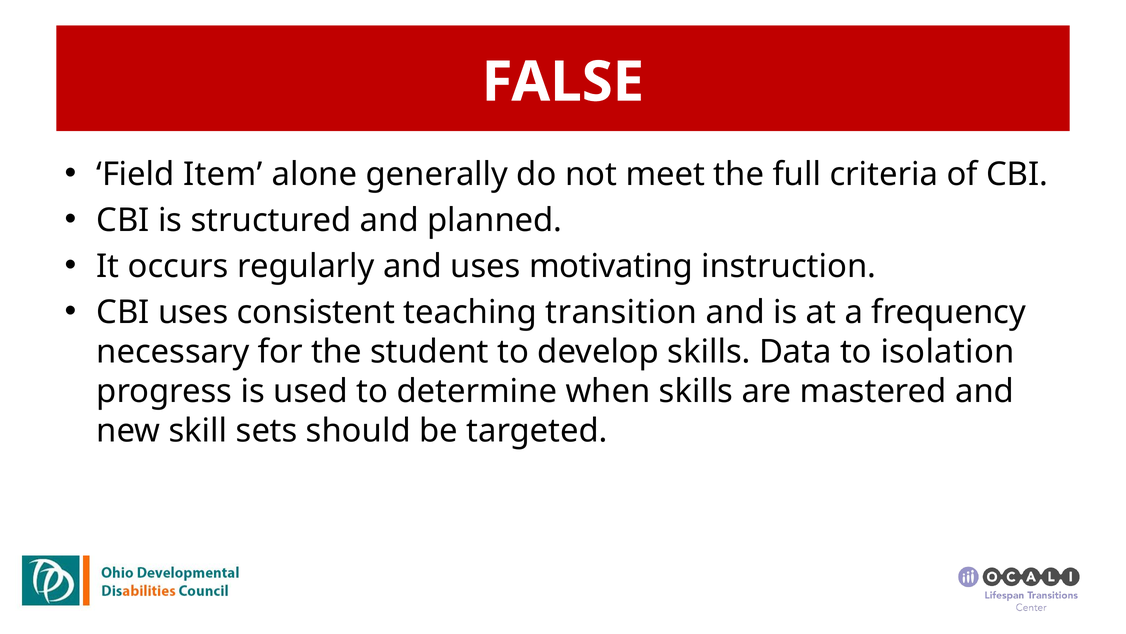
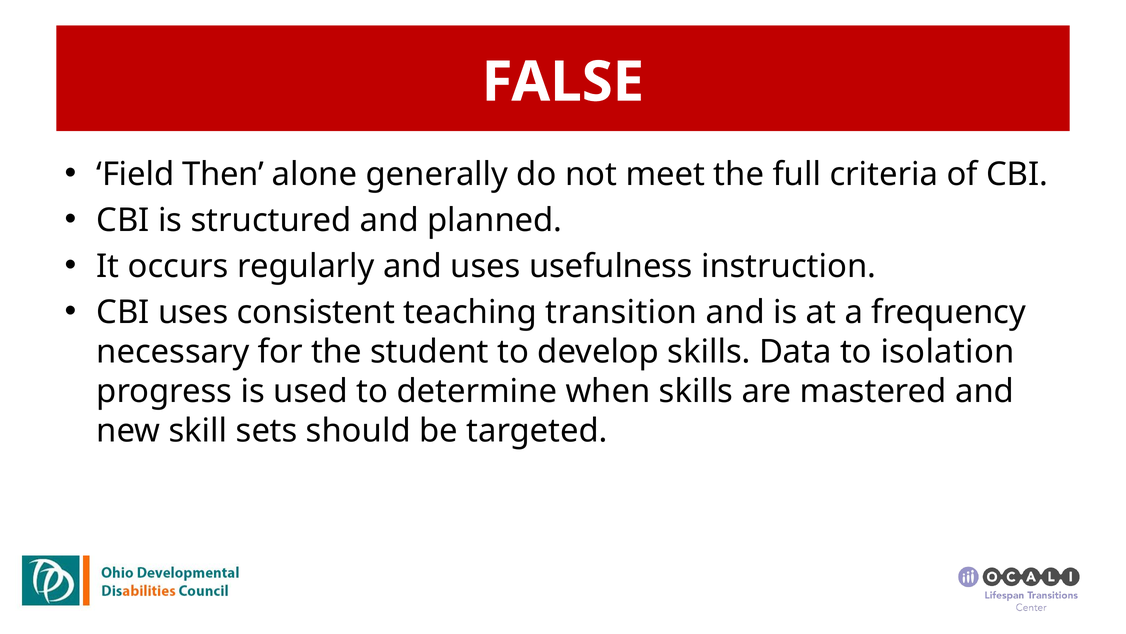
Item: Item -> Then (223, 174)
motivating: motivating -> usefulness (611, 266)
